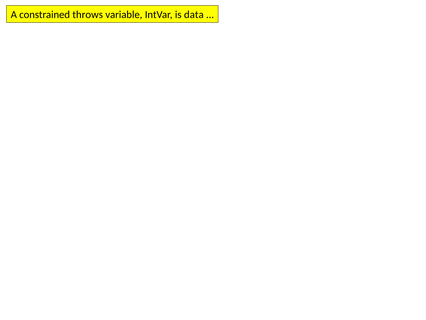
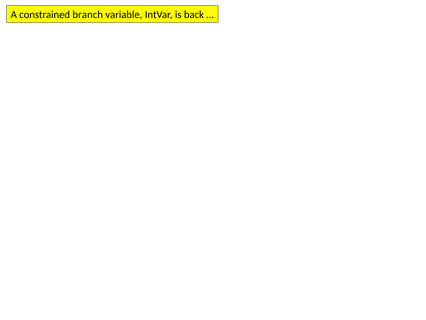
throws: throws -> branch (88, 15)
data: data -> back (194, 15)
